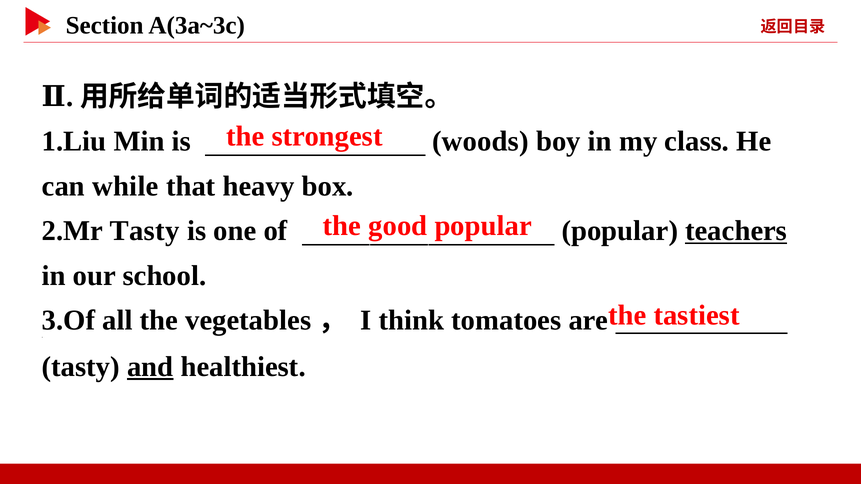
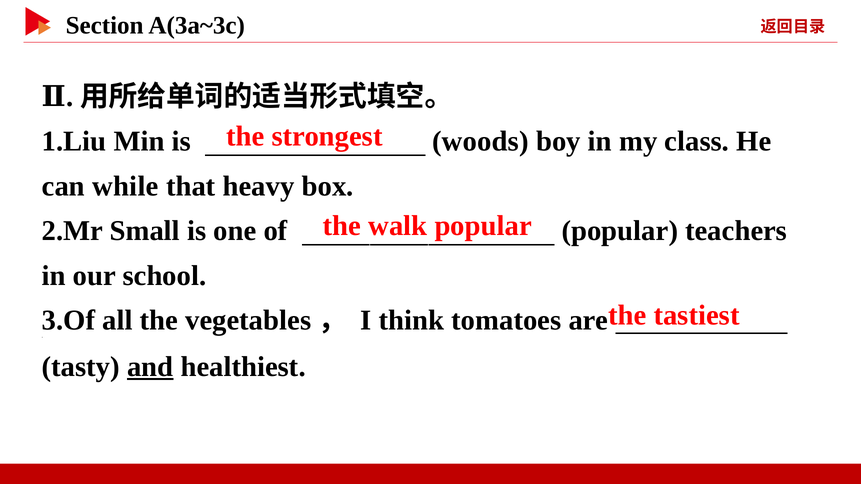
good: good -> walk (398, 226)
2.Mr Tasty: Tasty -> Small (145, 231)
teachers underline: present -> none (736, 231)
